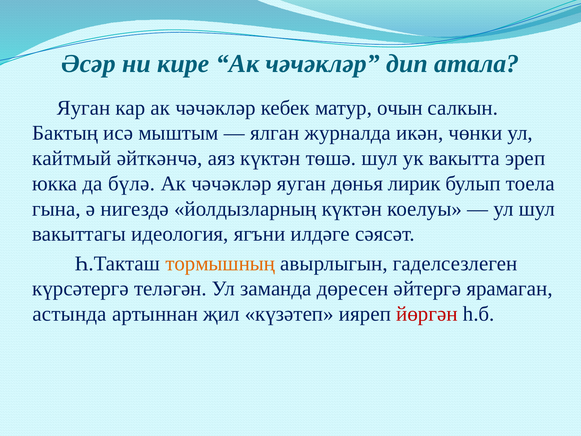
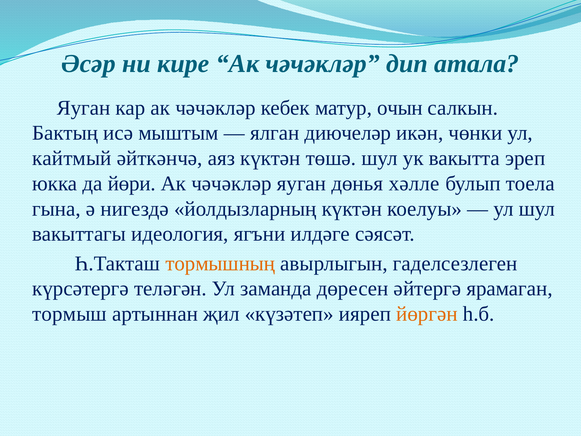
журналда: журналда -> диючеләр (348, 133)
бүлә: бүлә -> йөри (132, 183)
лирик: лирик -> хәлле (414, 183)
астында: астында -> тормыш (70, 314)
йөргән colour: red -> orange (427, 314)
